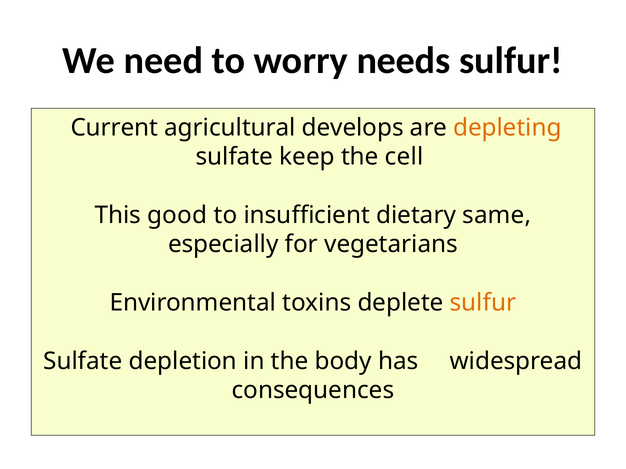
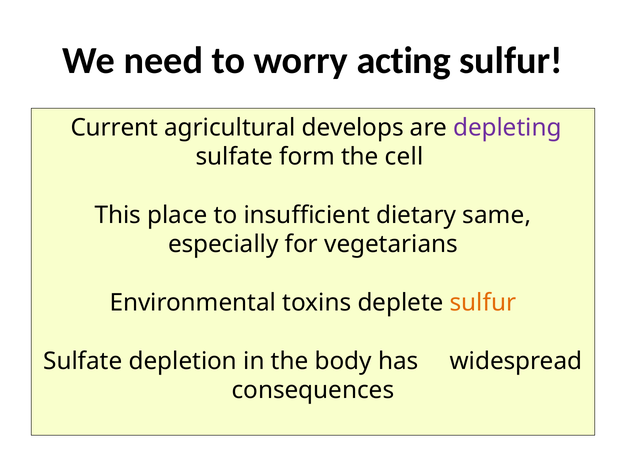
needs: needs -> acting (404, 61)
depleting colour: orange -> purple (507, 128)
keep: keep -> form (307, 157)
good: good -> place (177, 215)
